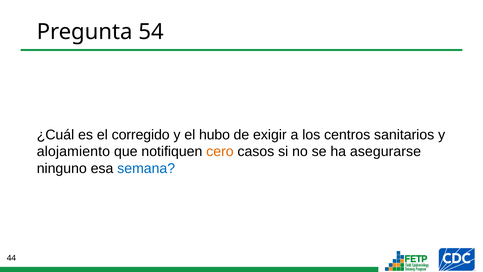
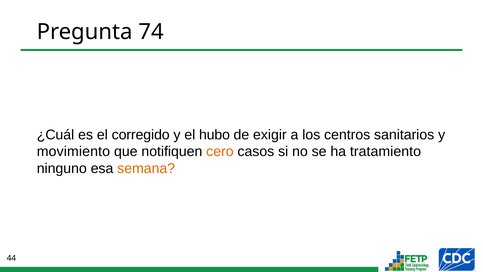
54: 54 -> 74 (151, 32)
alojamiento: alojamiento -> movimiento (73, 151)
asegurarse: asegurarse -> tratamiento (385, 151)
semana colour: blue -> orange (146, 168)
